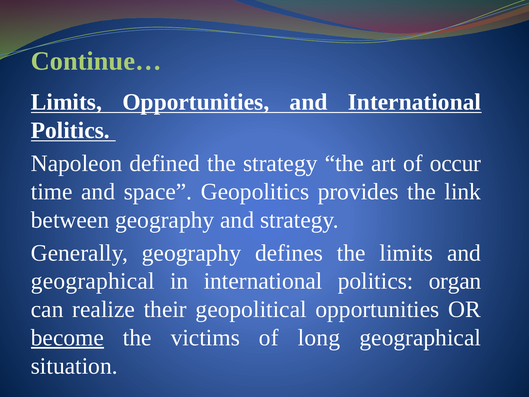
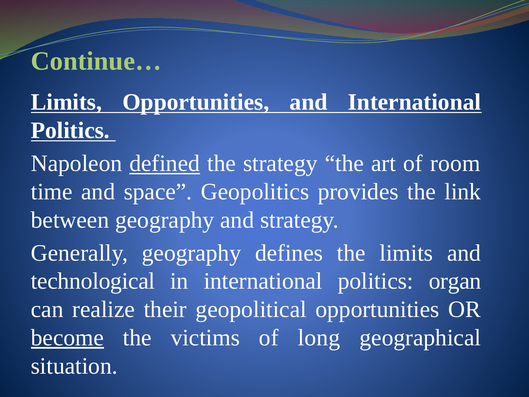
defined underline: none -> present (165, 163)
occur: occur -> room (455, 163)
geographical: geographical -> technological (93, 281)
